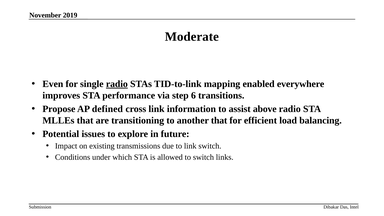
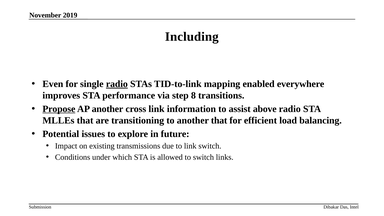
Moderate: Moderate -> Including (192, 37)
6: 6 -> 8 (193, 95)
Propose underline: none -> present (59, 109)
AP defined: defined -> another (107, 109)
